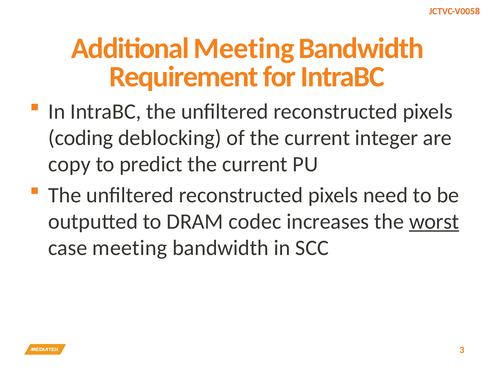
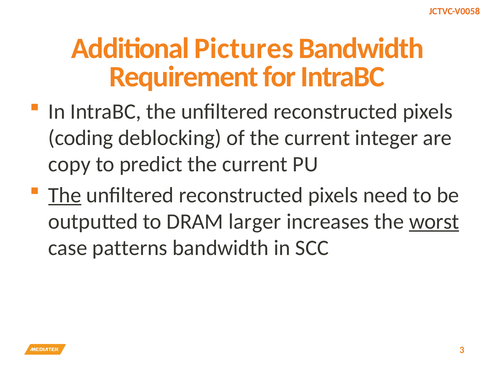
Additional Meeting: Meeting -> Pictures (244, 48)
The underline: none -> present (65, 195)
codec: codec -> larger (255, 221)
case meeting: meeting -> patterns (130, 248)
